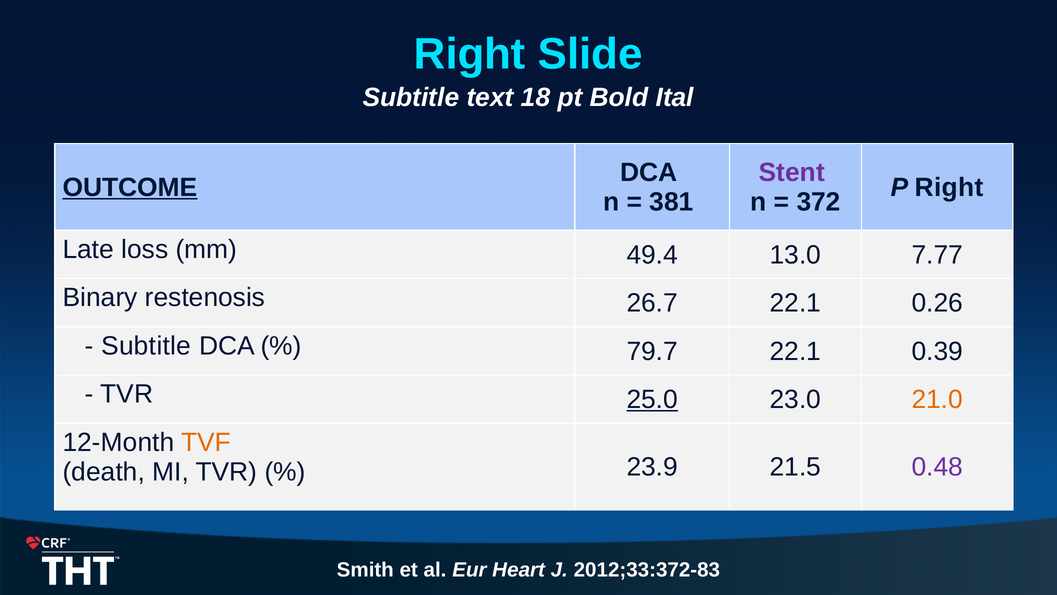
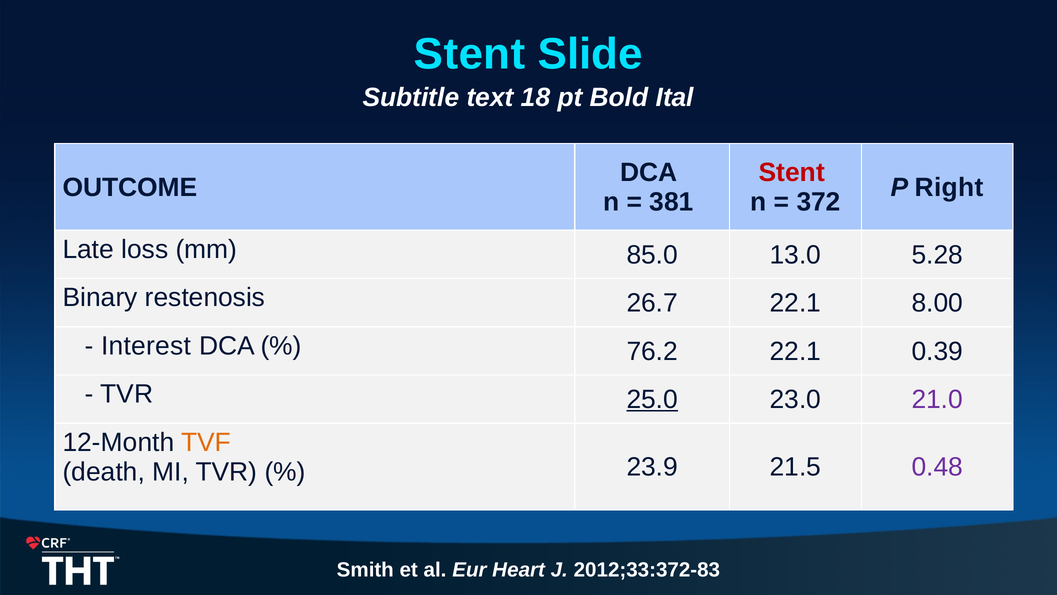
Right: Right -> Stent (470, 54)
Stent colour: purple -> red (792, 172)
OUTCOME underline: present -> none (130, 187)
49.4: 49.4 -> 85.0 (652, 255)
7.77: 7.77 -> 5.28 (937, 255)
0.26: 0.26 -> 8.00 (937, 303)
Subtitle: Subtitle -> Interest (146, 346)
79.7: 79.7 -> 76.2 (652, 351)
21.0 colour: orange -> purple (937, 399)
